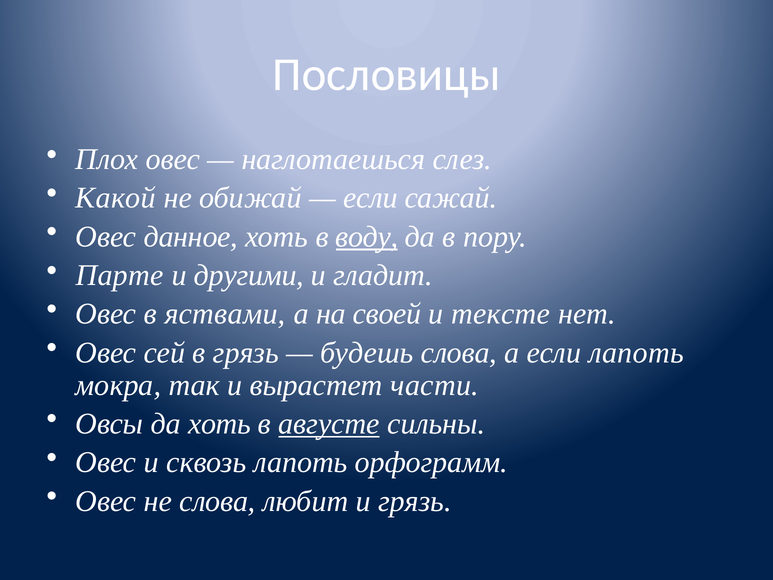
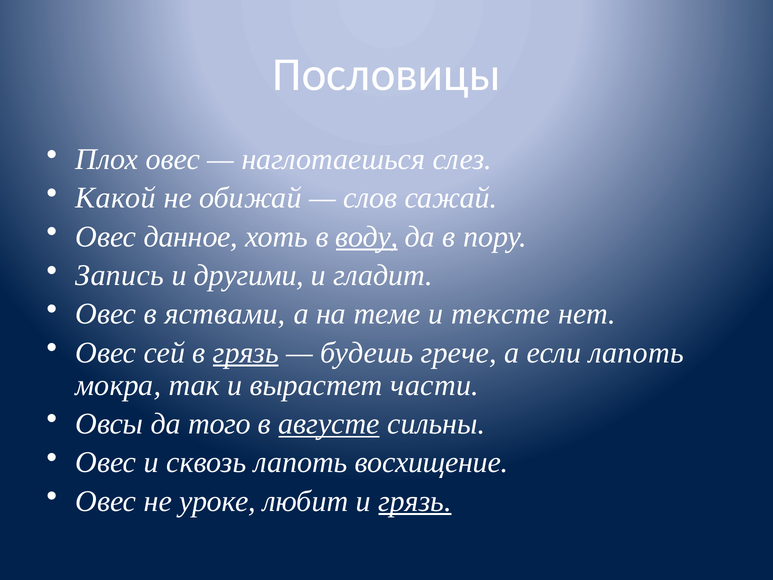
если: если -> слов (370, 198)
Парте: Парте -> Запись (120, 275)
своей: своей -> теме (387, 314)
грязь underline: none -> present (246, 353)
будешь слова: слова -> грече (459, 353)
да хоть: хоть -> того (220, 424)
орфограмм: орфограмм -> восхищение (431, 462)
не слова: слова -> уроке (217, 501)
грязь underline: none -> present (415, 501)
